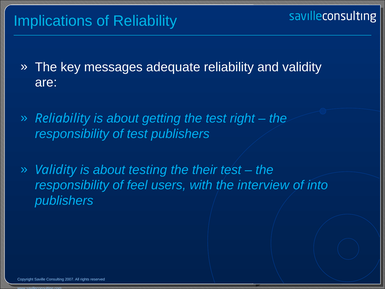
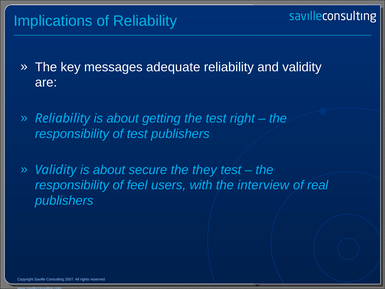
testing: testing -> secure (148, 170)
their: their -> they (205, 170)
into: into -> real (318, 185)
